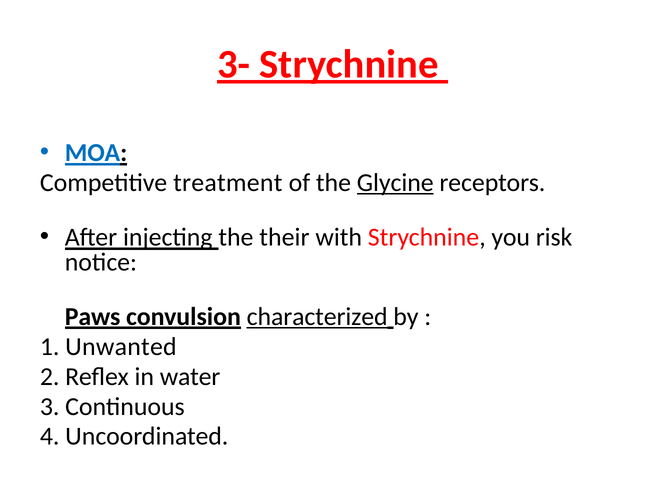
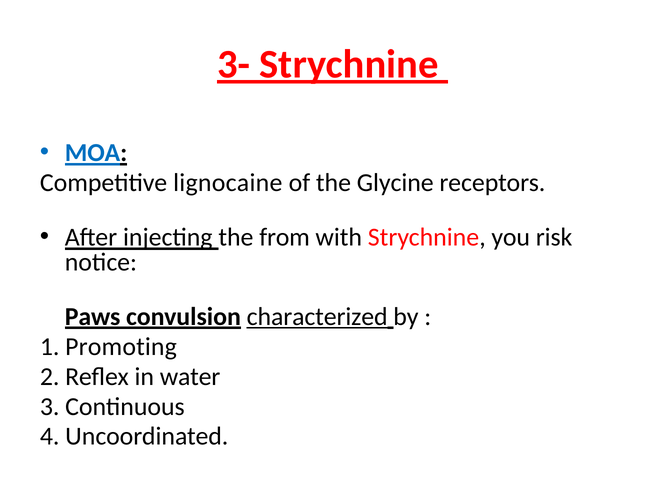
treatment: treatment -> lignocaine (228, 183)
Glycine underline: present -> none (395, 183)
their: their -> from (285, 238)
Unwanted: Unwanted -> Promoting (121, 347)
